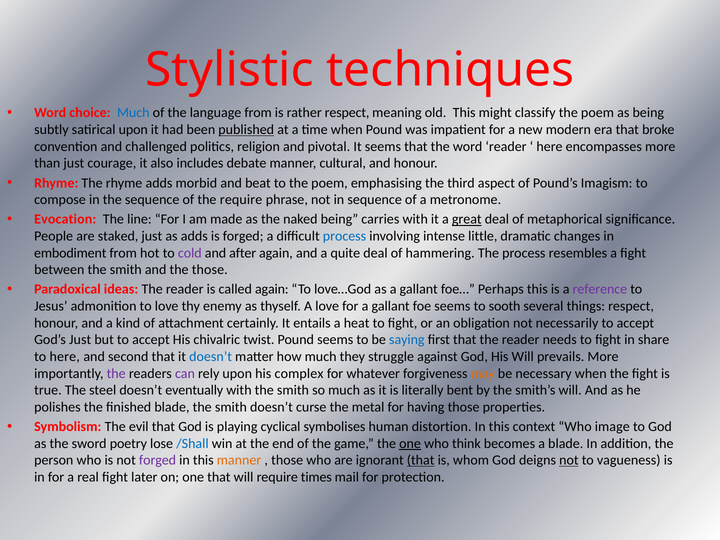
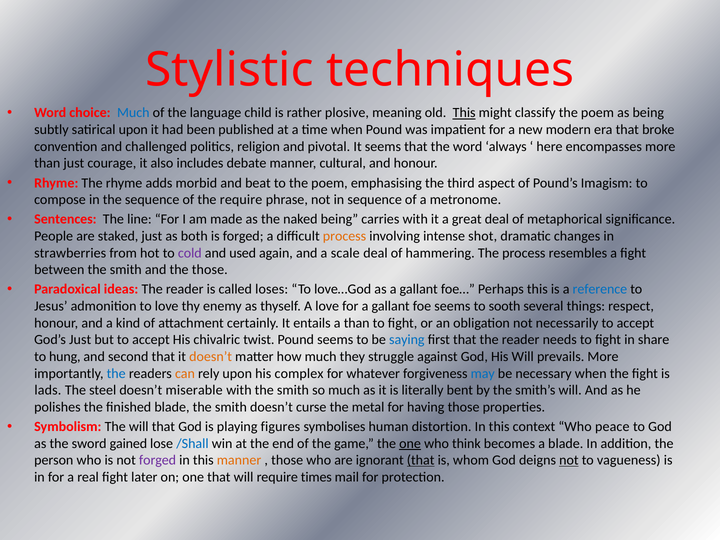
language from: from -> child (258, 113)
rather respect: respect -> plosive (347, 113)
This underline: none -> present (464, 113)
published underline: present -> none (246, 130)
word reader: reader -> always (506, 146)
Evocation: Evocation -> Sentences (65, 219)
great underline: present -> none (467, 219)
as adds: adds -> both (194, 236)
process colour: blue -> orange (344, 236)
little: little -> shot (483, 236)
embodiment: embodiment -> strawberries (70, 253)
after: after -> used (243, 253)
quite: quite -> scale (345, 253)
called again: again -> loses (272, 289)
reference colour: purple -> blue (600, 289)
a heat: heat -> than (357, 323)
to here: here -> hung (65, 357)
doesn’t colour: blue -> orange (211, 357)
the colour: purple -> blue (116, 373)
can colour: purple -> orange (185, 373)
may colour: orange -> blue (483, 373)
true: true -> lads (48, 390)
eventually: eventually -> miserable (194, 390)
The evil: evil -> will (139, 427)
cyclical: cyclical -> figures (280, 427)
image: image -> peace (612, 427)
poetry: poetry -> gained (128, 443)
